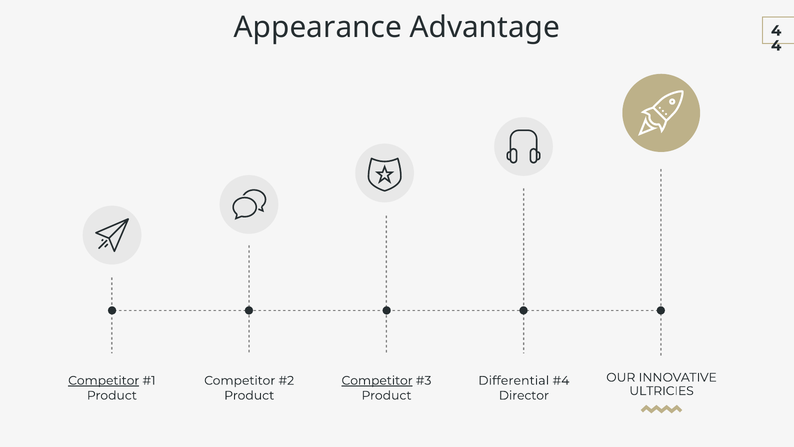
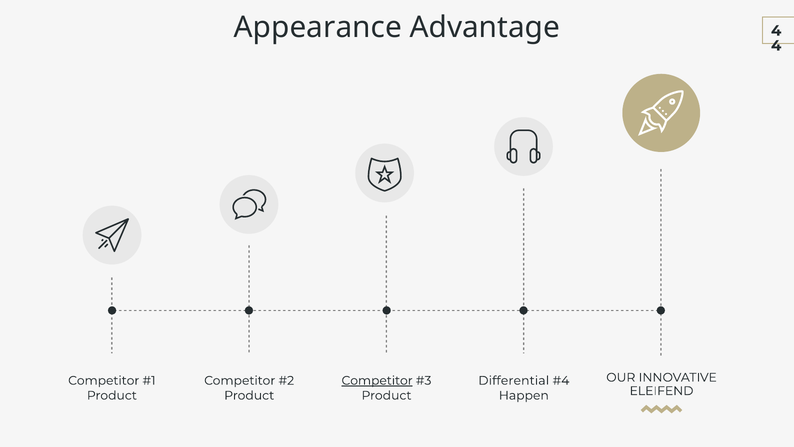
Competitor underline: present -> none (104, 380)
ULTRICIES: ULTRICIES -> ELEIFEND (662, 391)
Director: Director -> Happen (524, 395)
